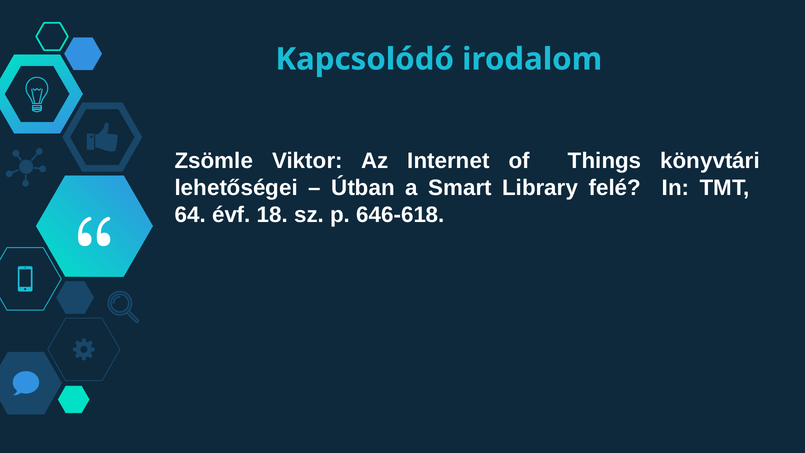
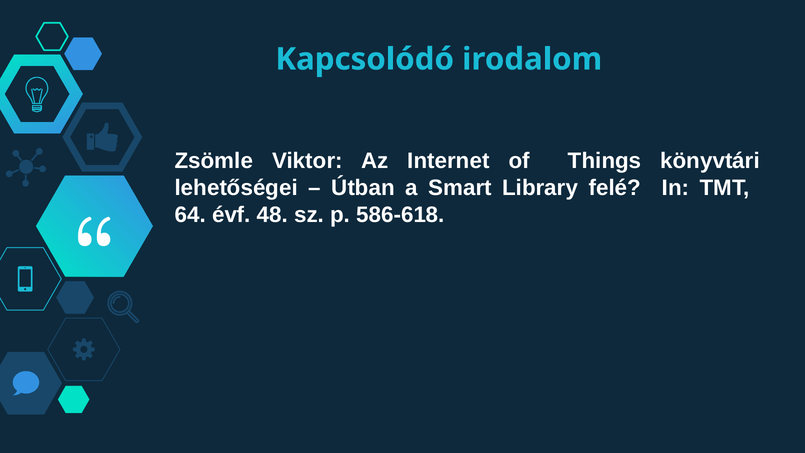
18: 18 -> 48 (272, 215)
646-618: 646-618 -> 586-618 (400, 215)
